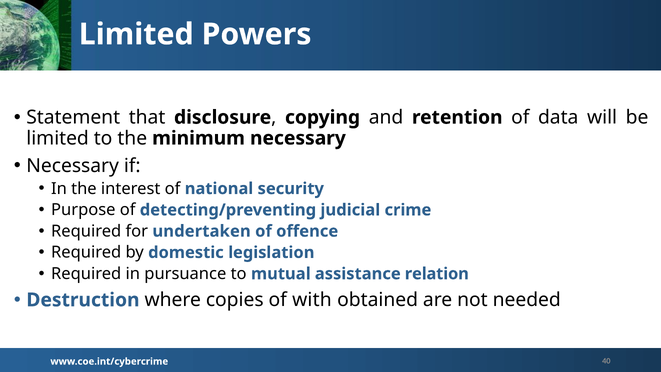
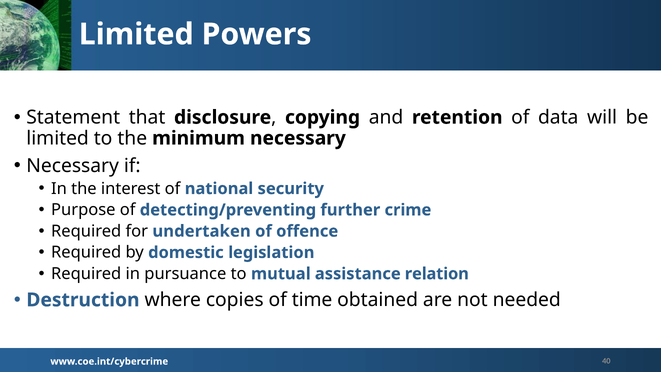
judicial: judicial -> further (350, 210)
with: with -> time (312, 300)
